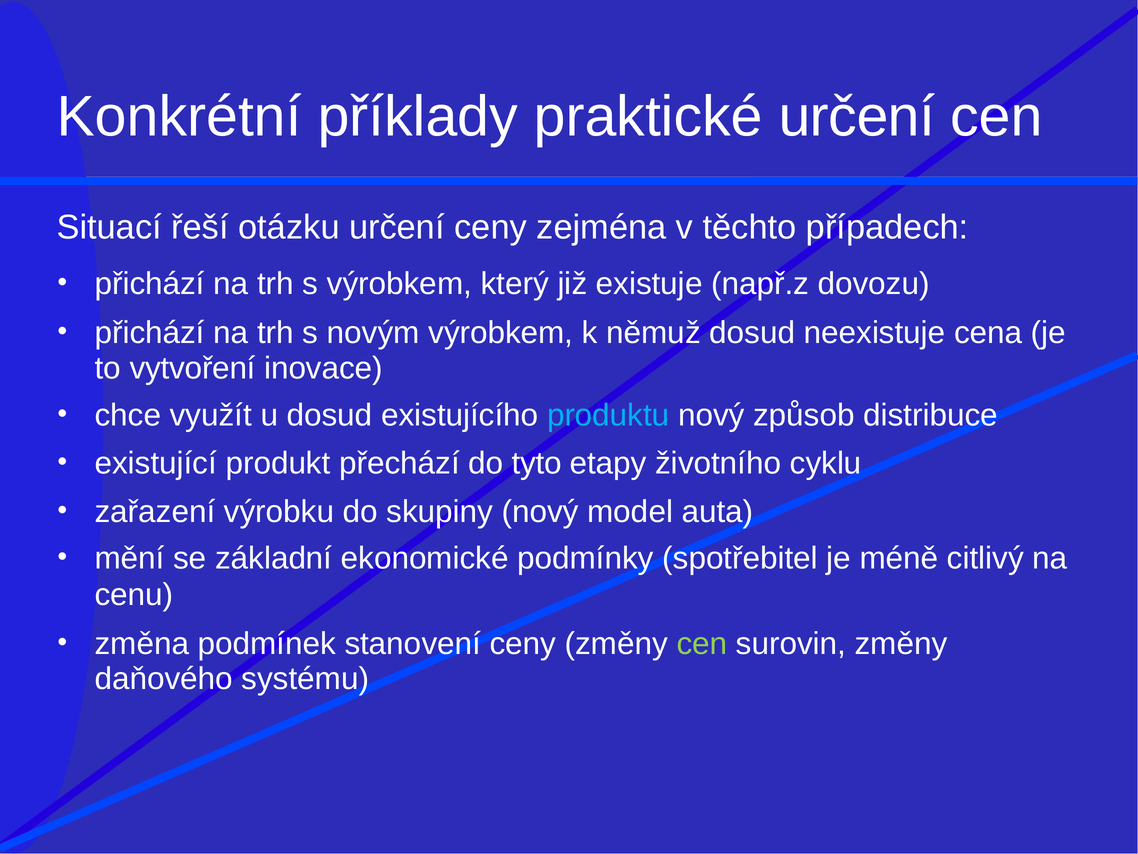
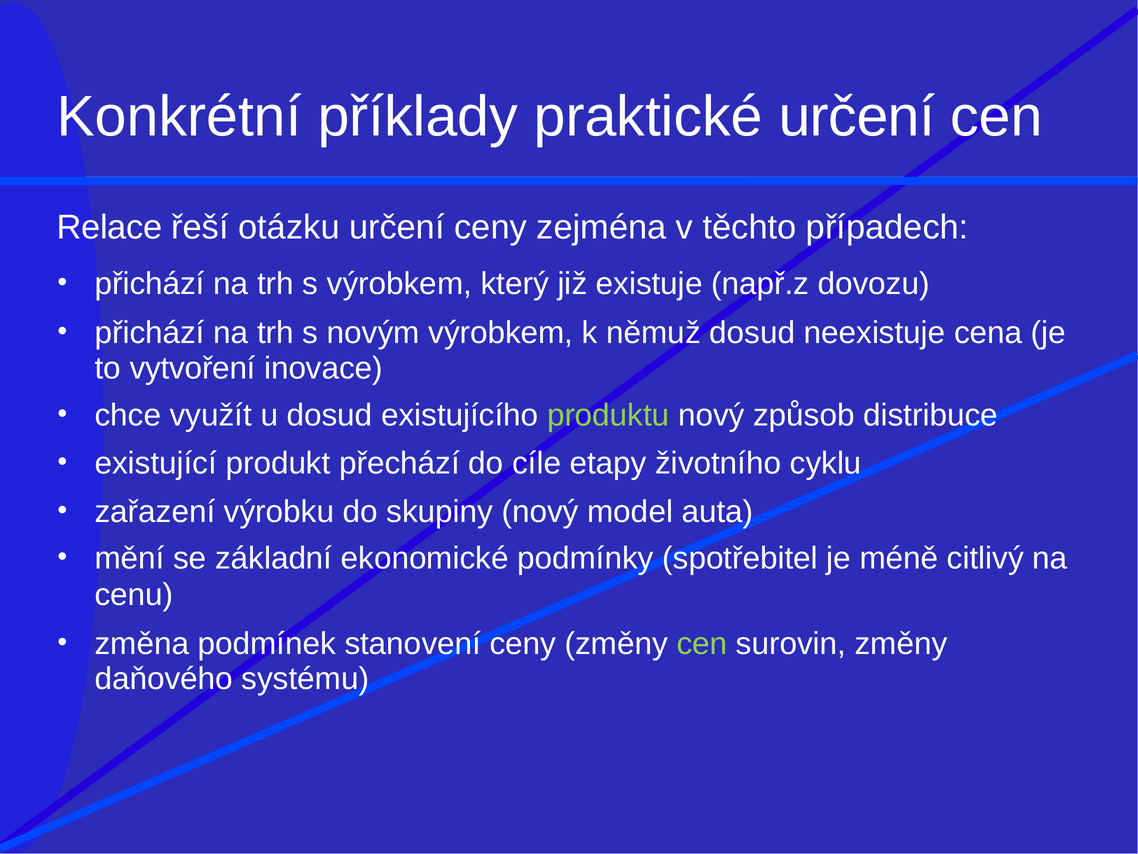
Situací: Situací -> Relace (109, 227)
produktu colour: light blue -> light green (608, 415)
tyto: tyto -> cíle (537, 463)
